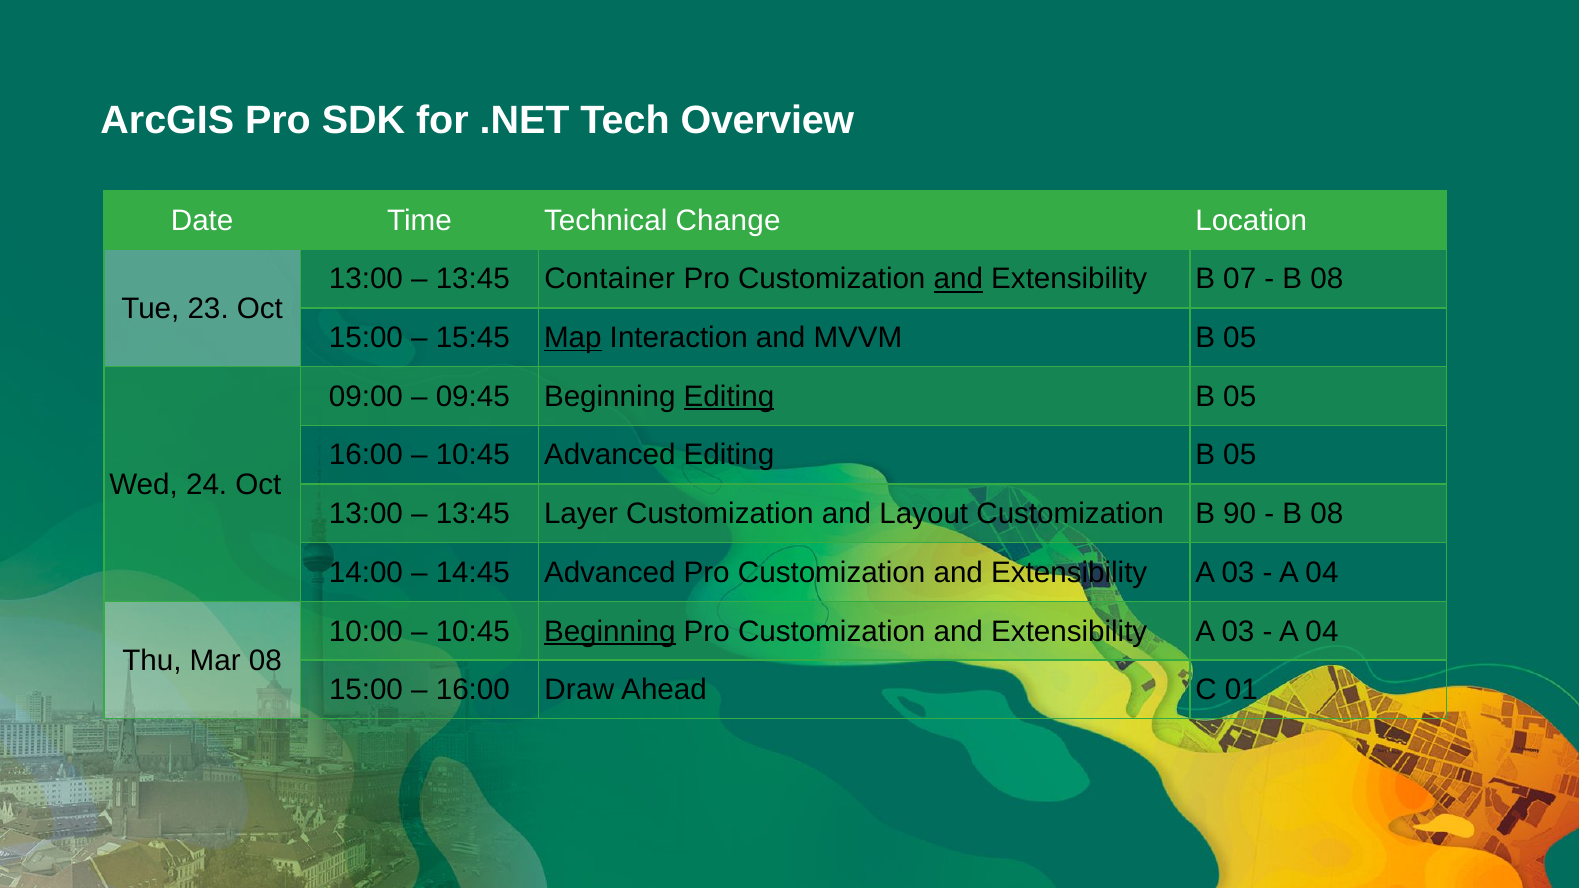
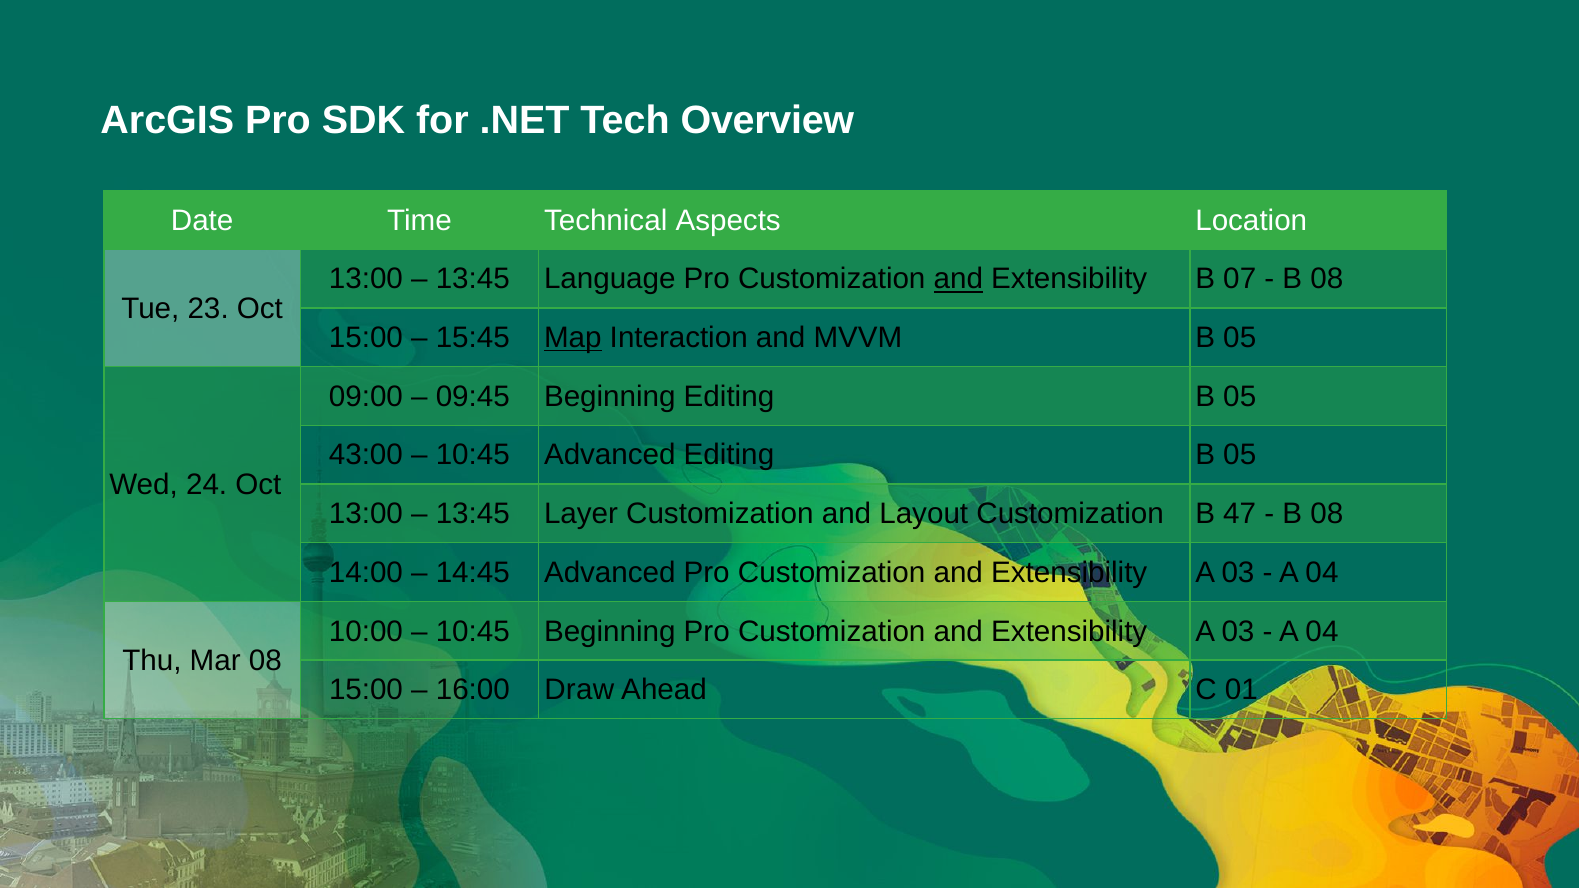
Change: Change -> Aspects (728, 221)
Container: Container -> Language (610, 279)
Editing underline: present -> none (729, 397)
16:00: 16:00 -> 43:00 (366, 455)
90: 90 -> 47 (1240, 514)
Beginning underline: present -> none (610, 631)
